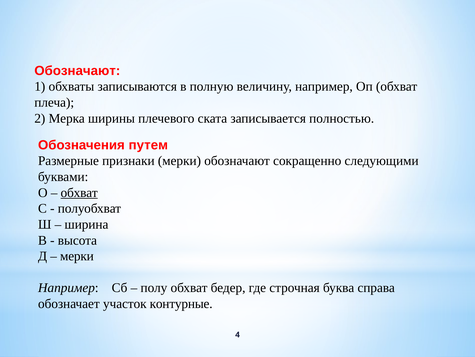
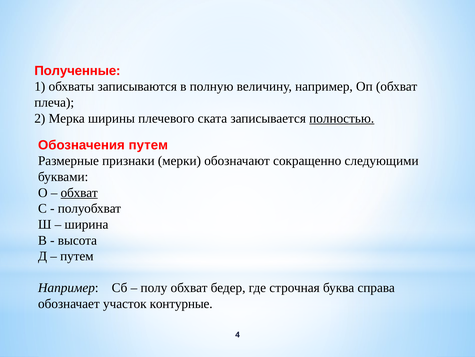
Обозначают: Обозначают -> Полученные (77, 71)
полностью underline: none -> present (342, 118)
мерки: мерки -> путем (77, 256)
